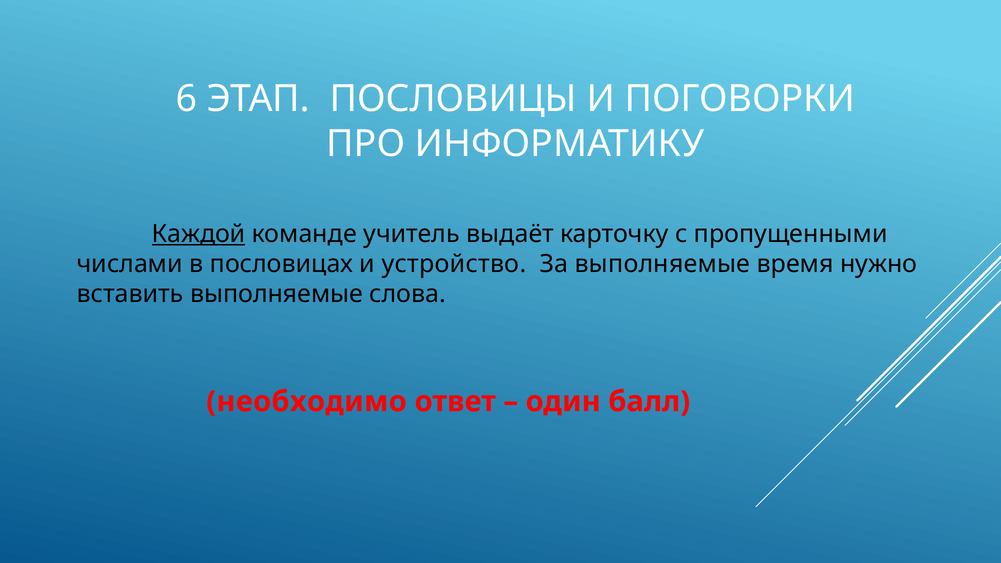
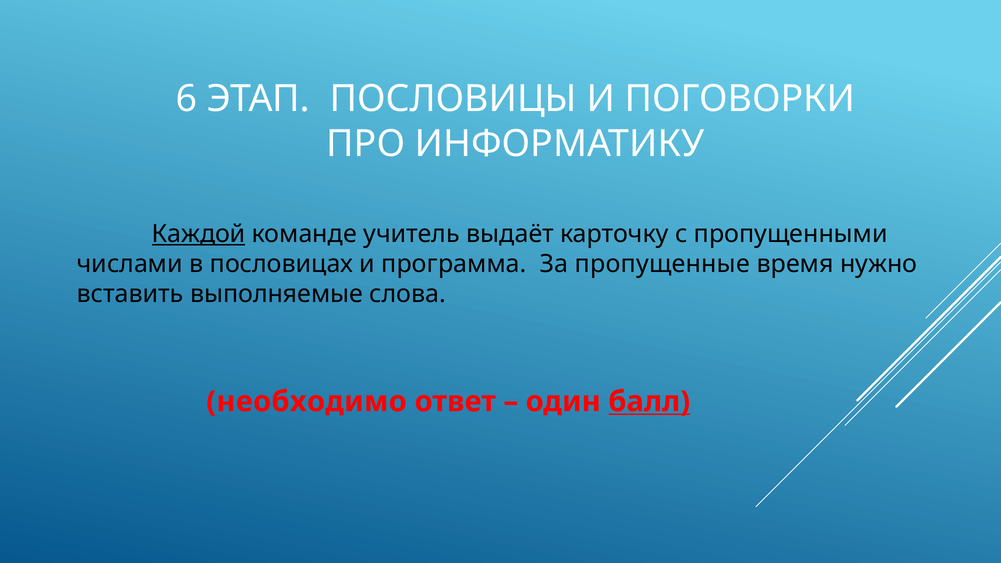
устройство: устройство -> программа (454, 264)
За выполняемые: выполняемые -> пропущенные (662, 264)
балл underline: none -> present (649, 402)
